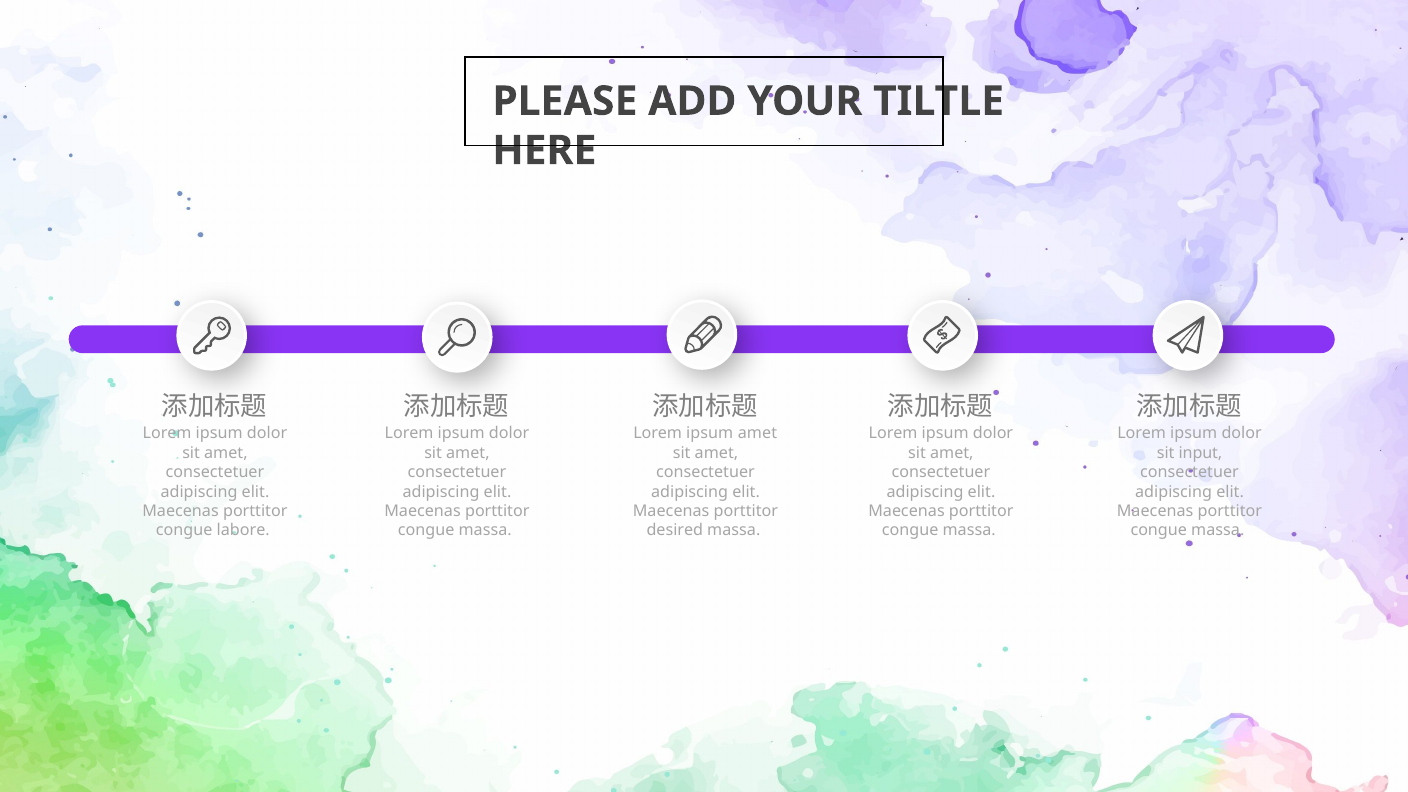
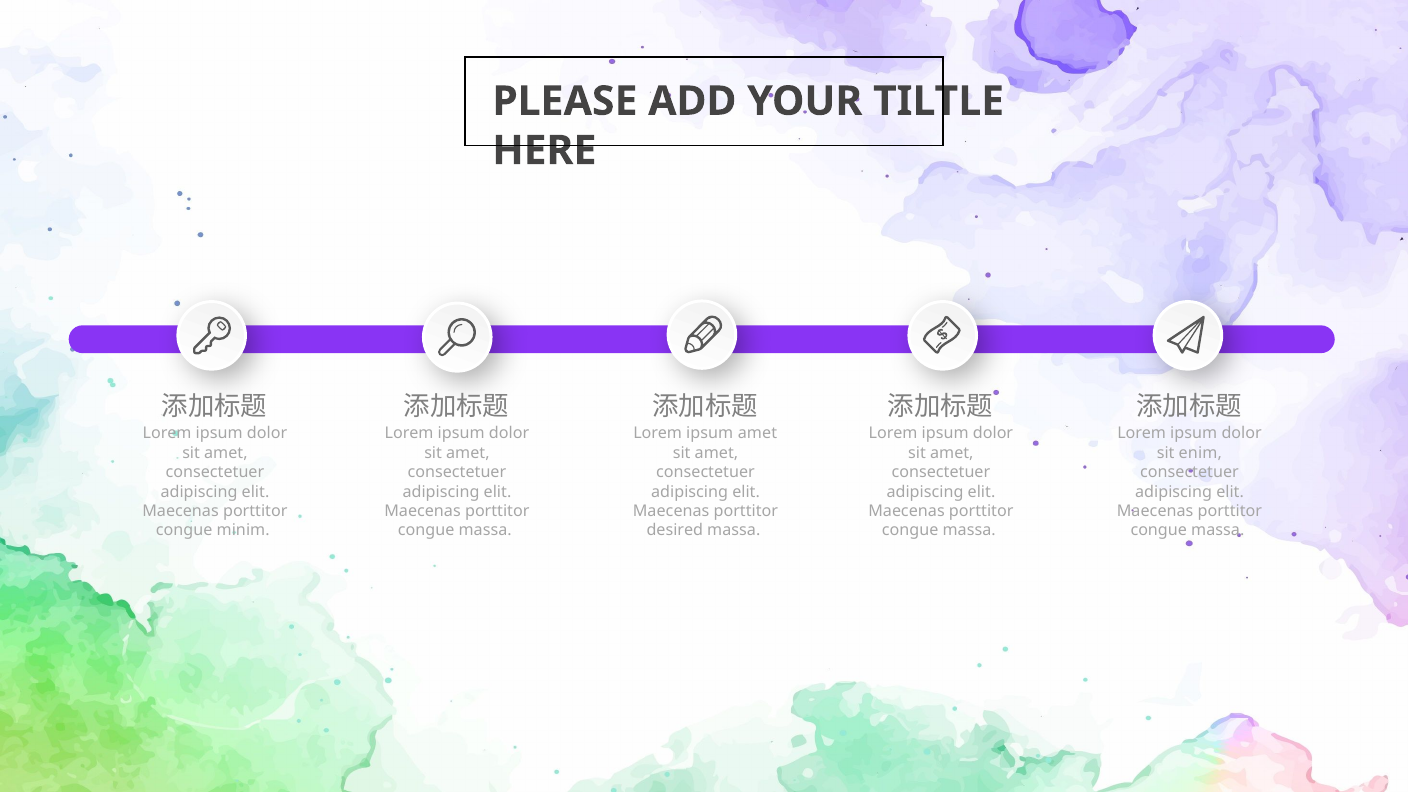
input: input -> enim (1200, 453)
labore: labore -> minim (243, 530)
